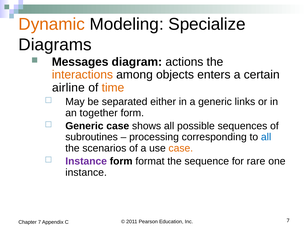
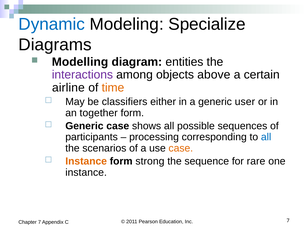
Dynamic colour: orange -> blue (52, 24)
Messages: Messages -> Modelling (80, 62)
actions: actions -> entities (184, 62)
interactions colour: orange -> purple (82, 75)
enters: enters -> above (214, 75)
separated: separated -> classifiers (125, 102)
links: links -> user (245, 102)
subroutines: subroutines -> participants (92, 137)
Instance colour: purple -> orange (86, 161)
format: format -> strong (150, 161)
